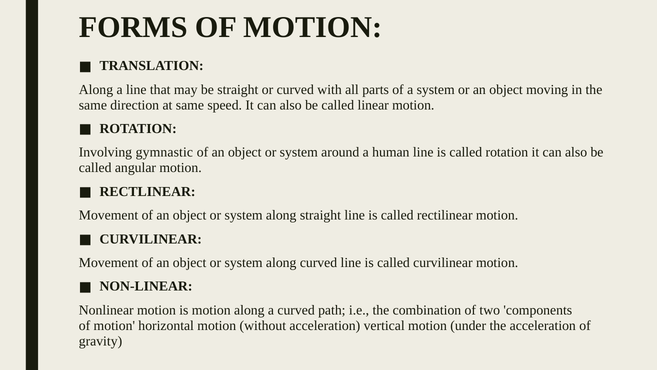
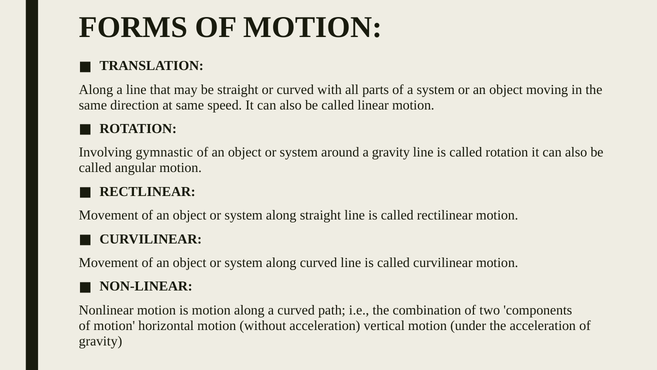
a human: human -> gravity (391, 152)
